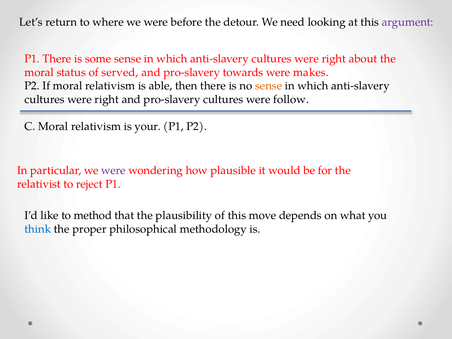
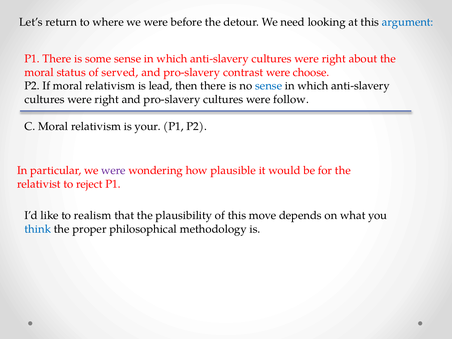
argument colour: purple -> blue (408, 22)
towards: towards -> contrast (243, 72)
makes: makes -> choose (311, 72)
able: able -> lead (161, 86)
sense colour: orange -> blue (269, 86)
method: method -> realism (93, 215)
